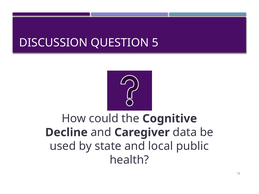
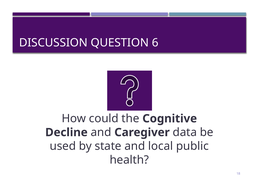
5: 5 -> 6 (155, 43)
